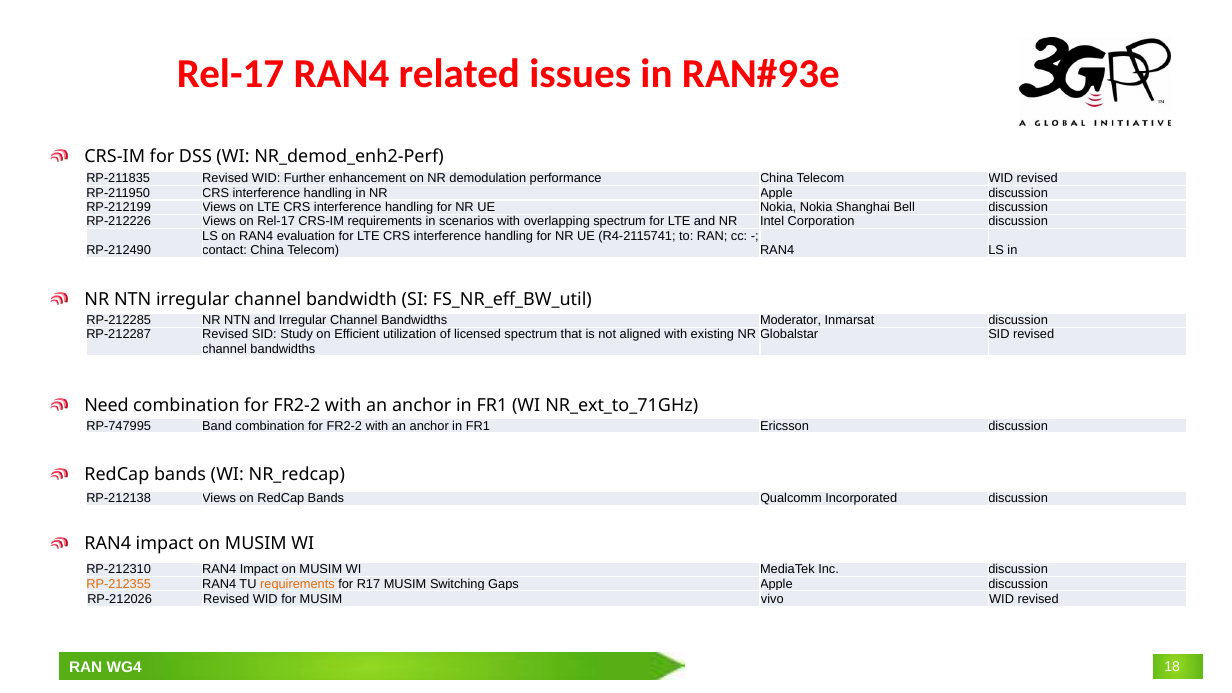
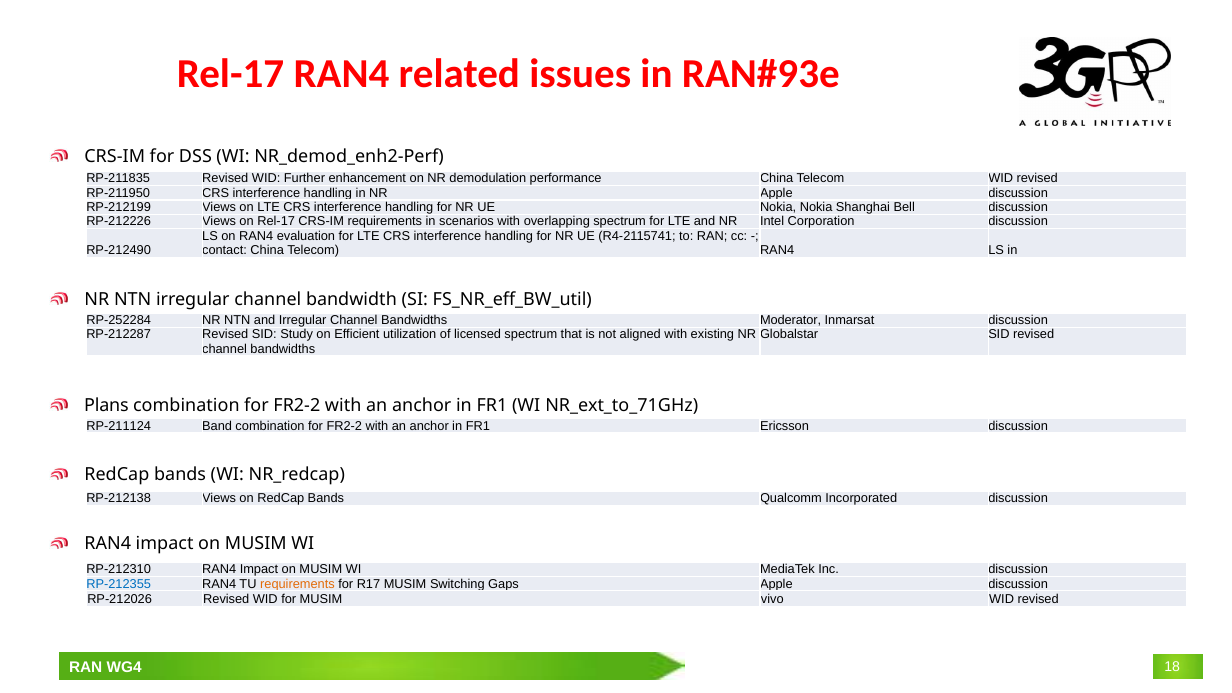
RP-212285: RP-212285 -> RP-252284 (119, 320)
Need: Need -> Plans (106, 405)
RP-747995: RP-747995 -> RP-211124 (119, 426)
RP-212355 colour: orange -> blue (119, 584)
